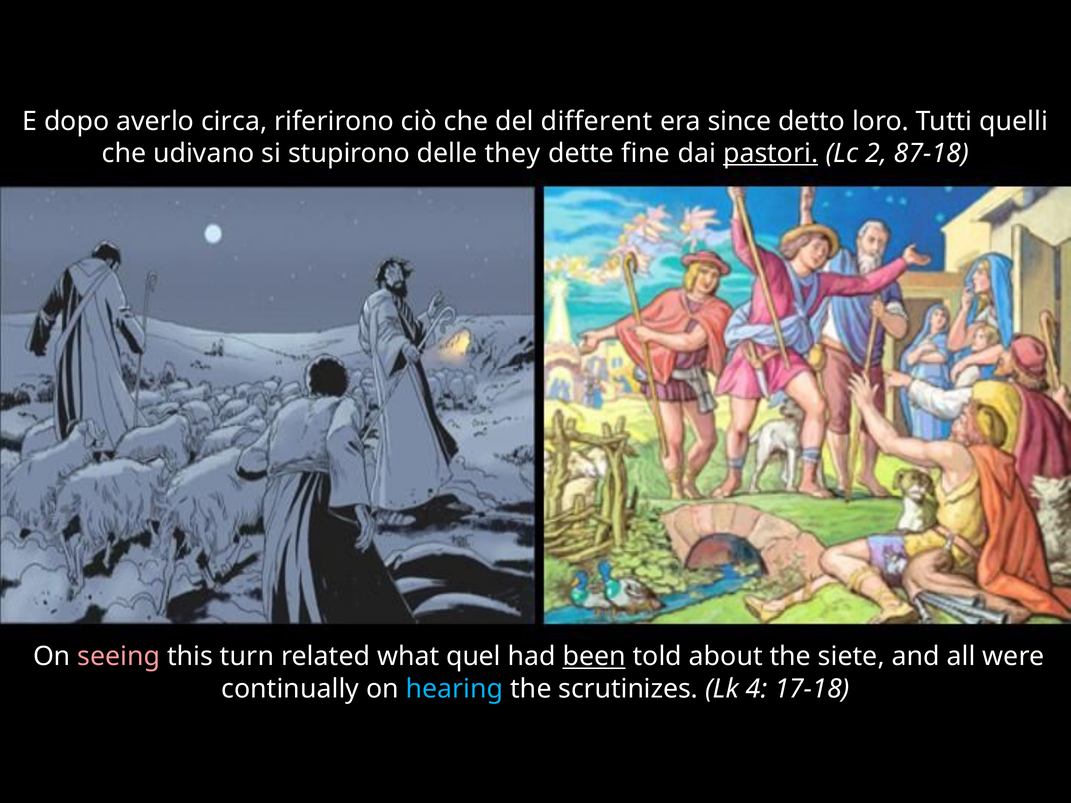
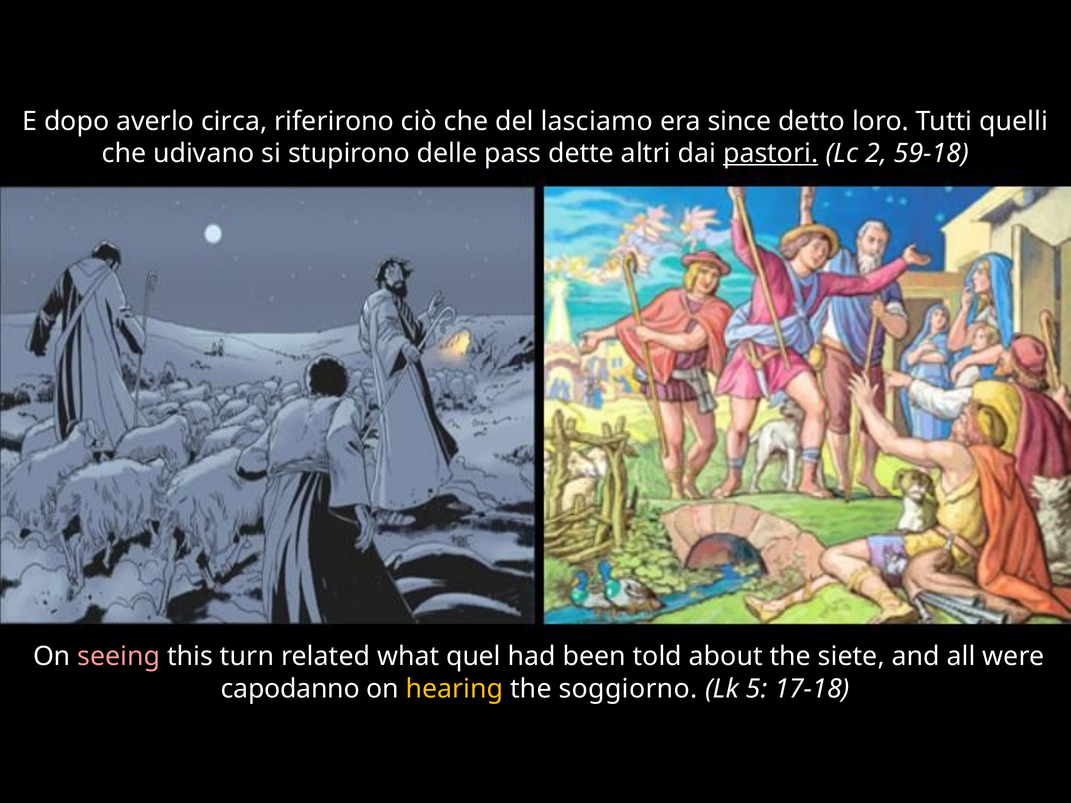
different: different -> lasciamo (597, 121)
they: they -> pass (513, 153)
fine: fine -> altri (646, 153)
87-18: 87-18 -> 59-18 (931, 153)
been underline: present -> none (594, 657)
continually: continually -> capodanno (290, 689)
hearing colour: light blue -> yellow (455, 689)
scrutinizes: scrutinizes -> soggiorno (628, 689)
4: 4 -> 5 (757, 689)
